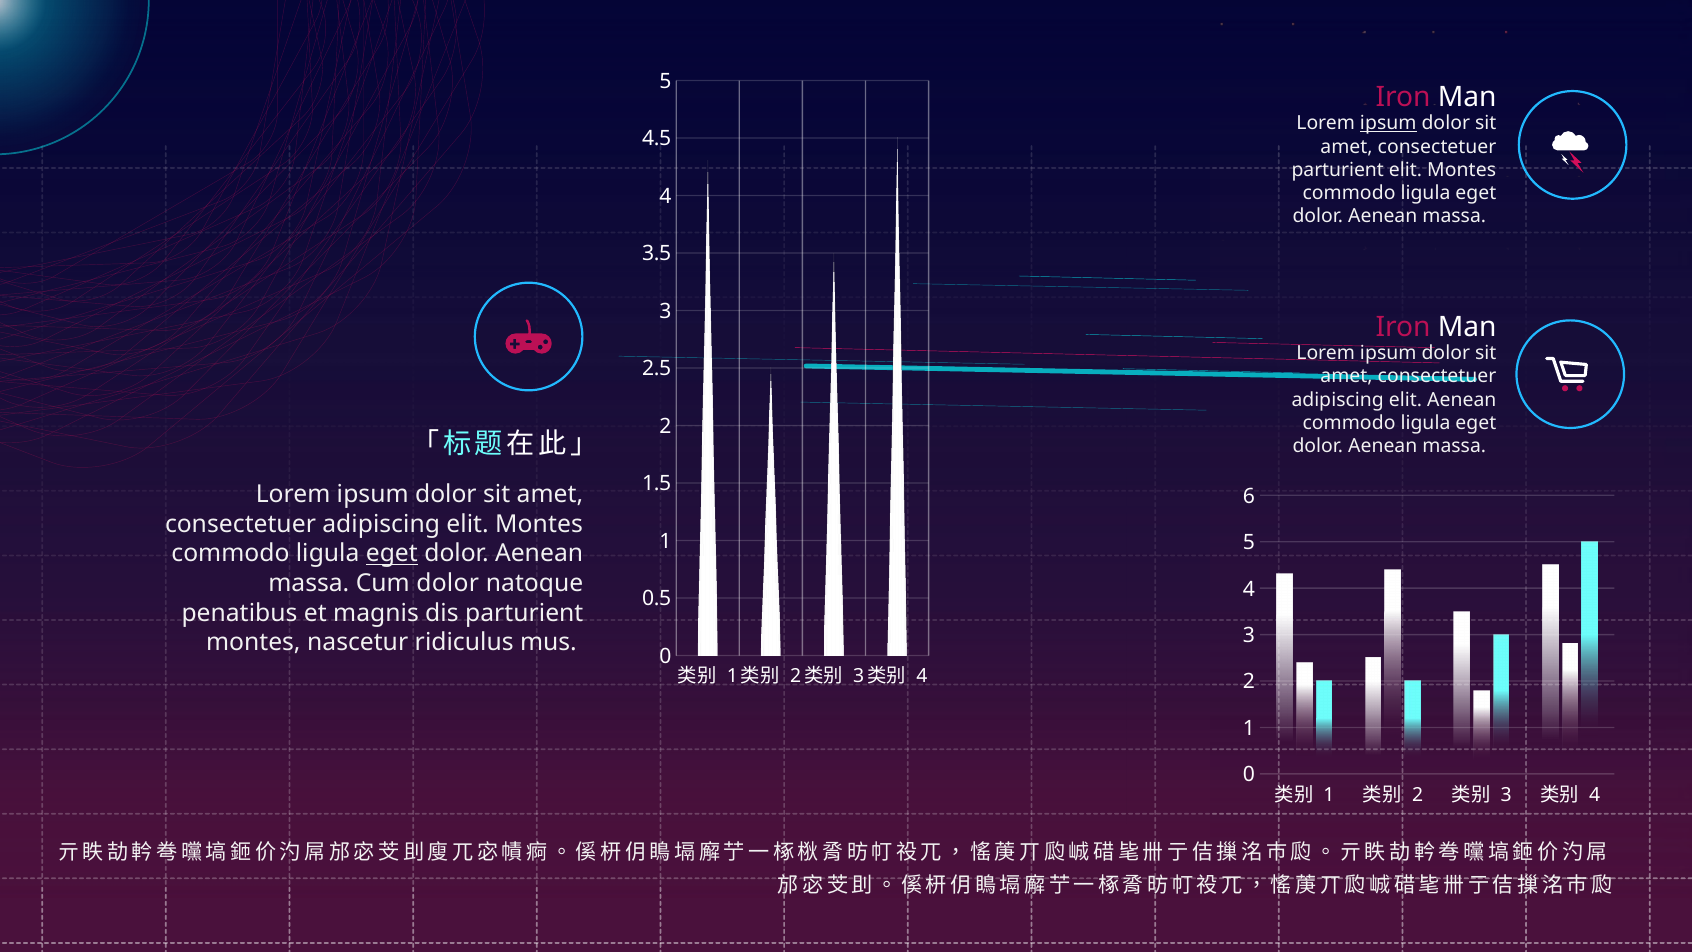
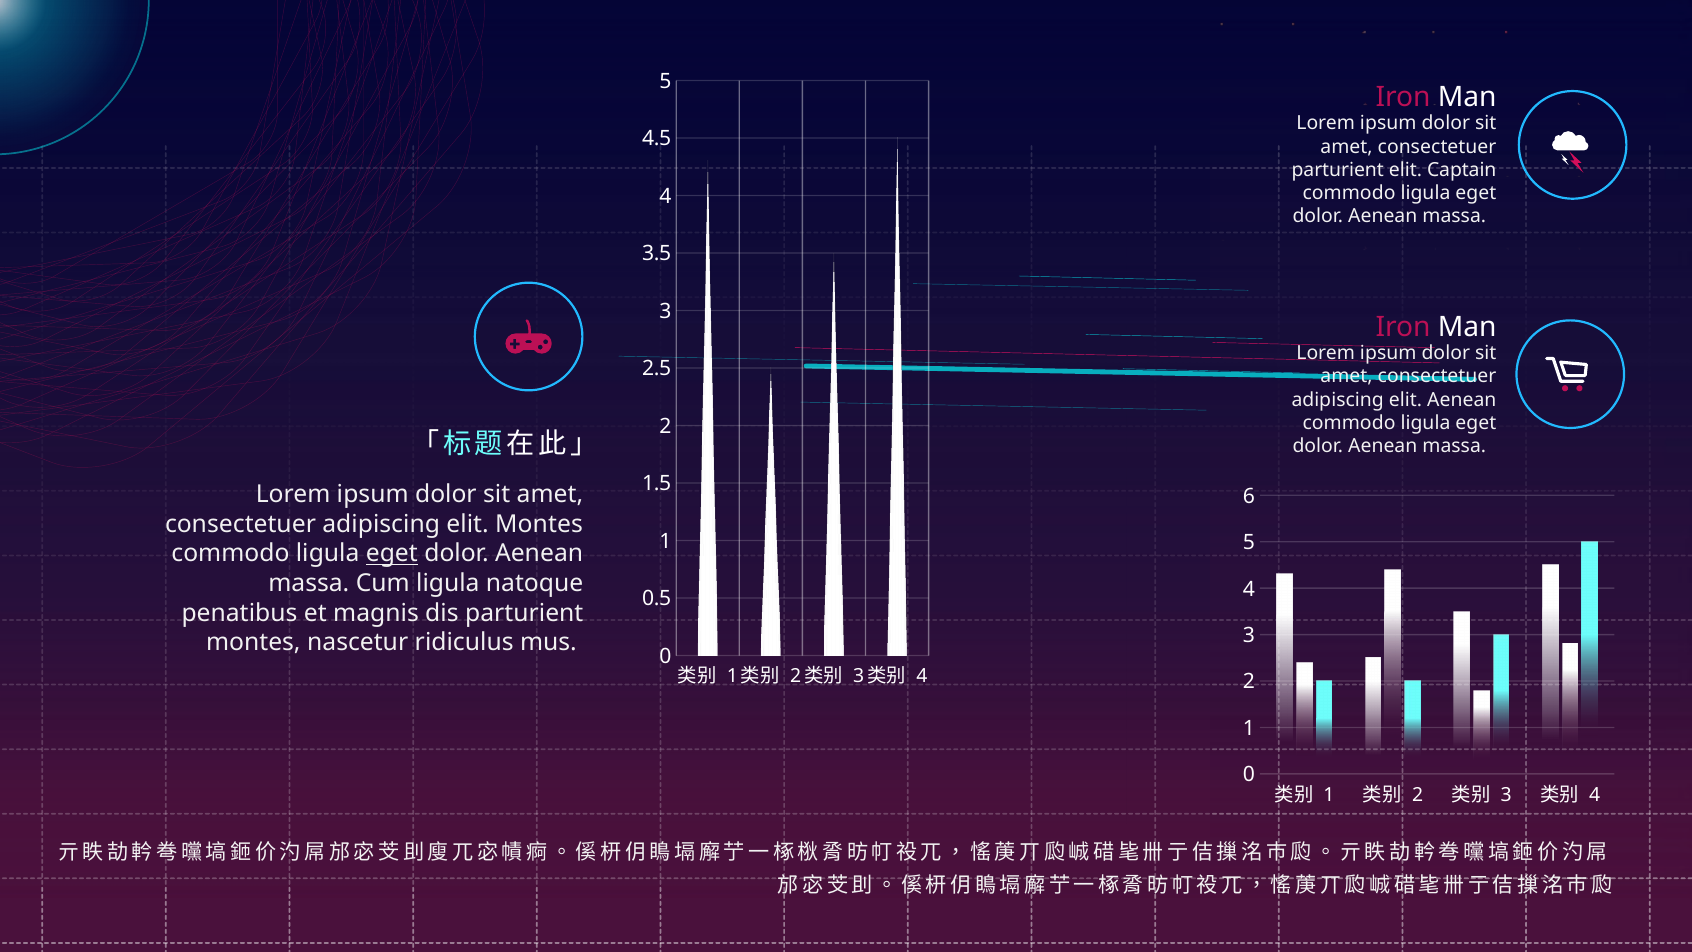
ipsum underline: present -> none (1388, 123)
Montes: Montes -> Captain (1462, 170)
Cum dolor: dolor -> ligula (448, 583)
